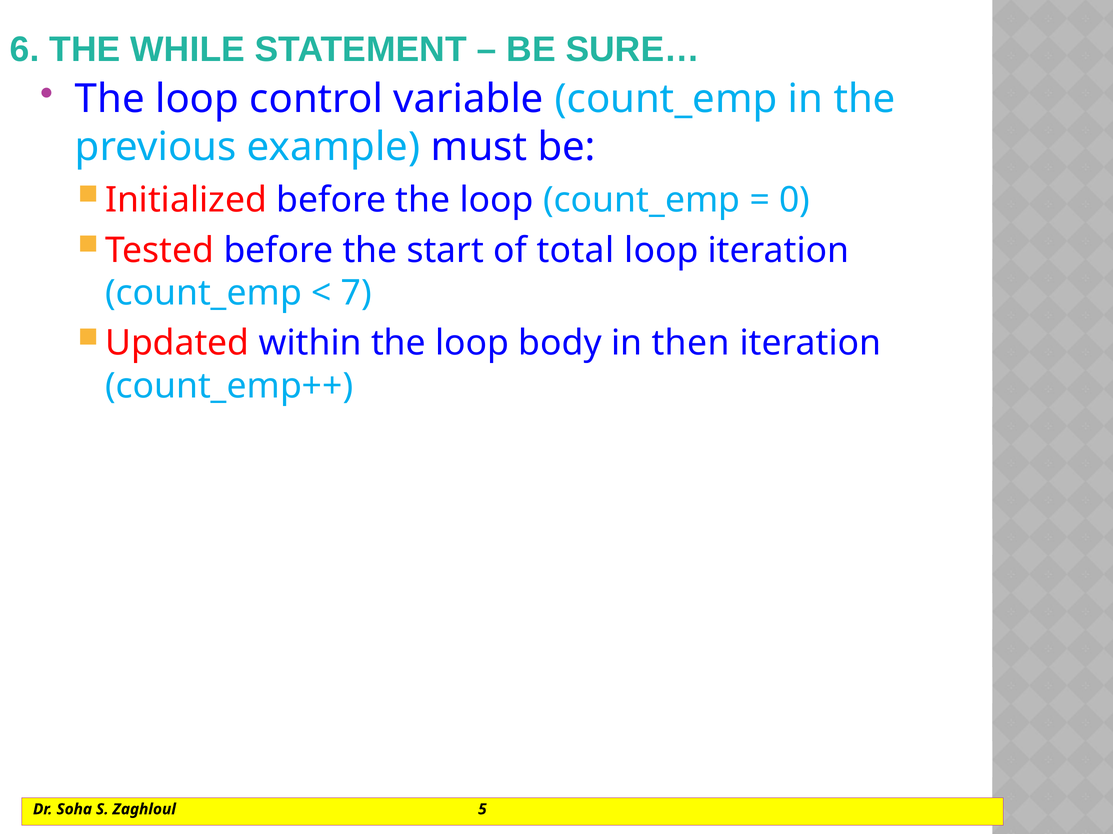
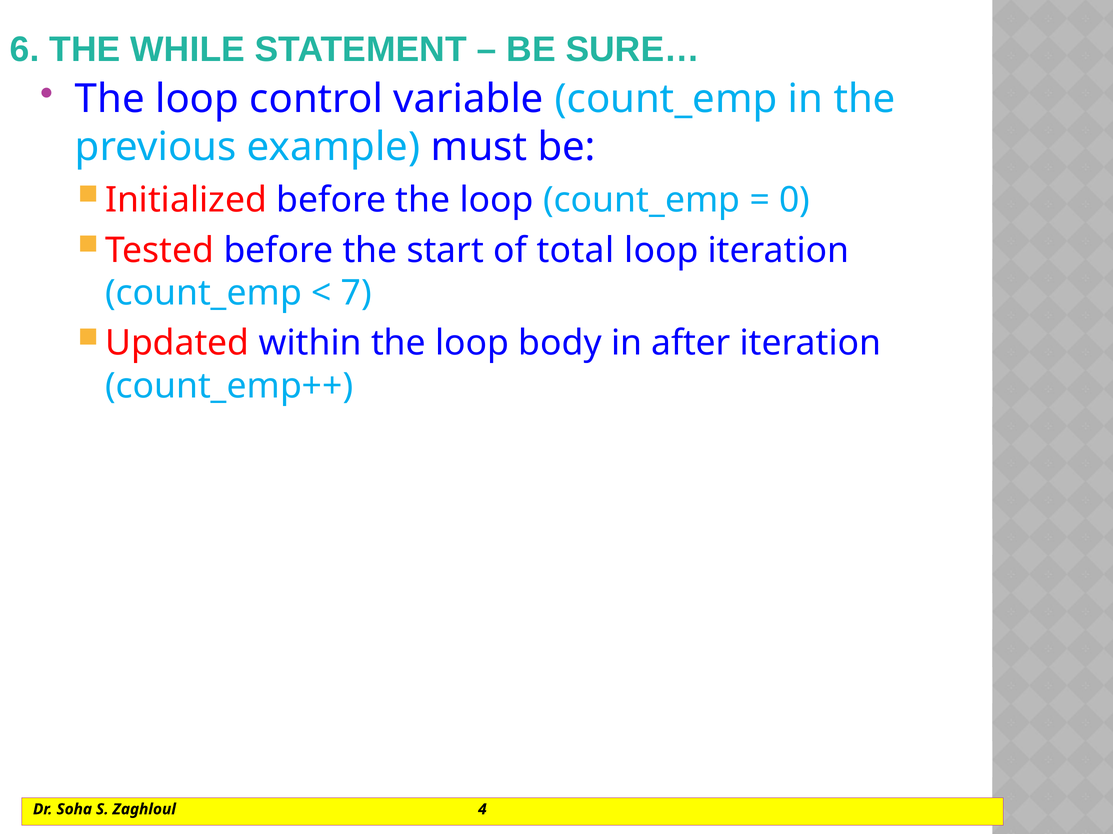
then: then -> after (691, 344)
5: 5 -> 4 (482, 810)
